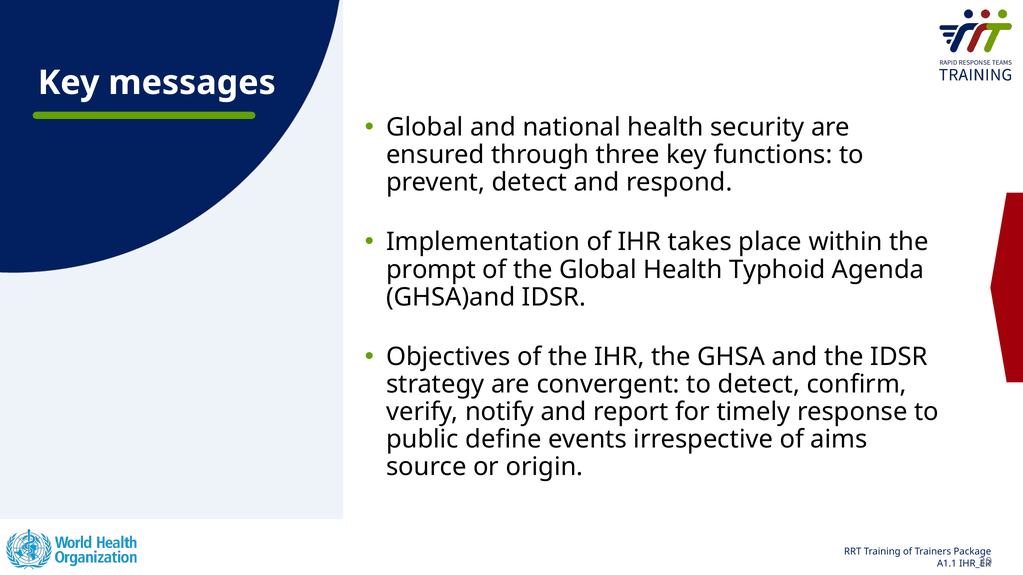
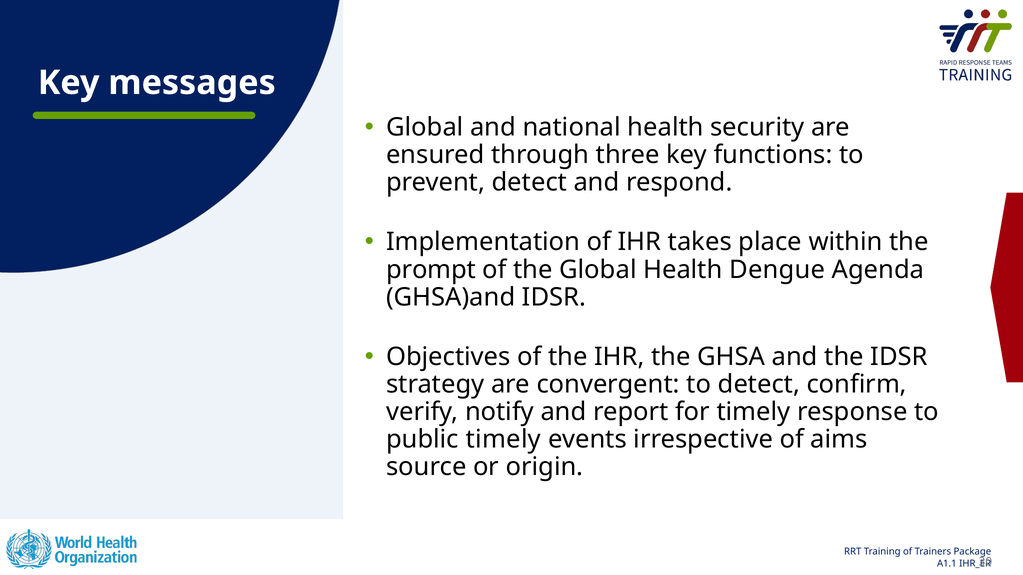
Typhoid: Typhoid -> Dengue (777, 270)
public define: define -> timely (503, 440)
